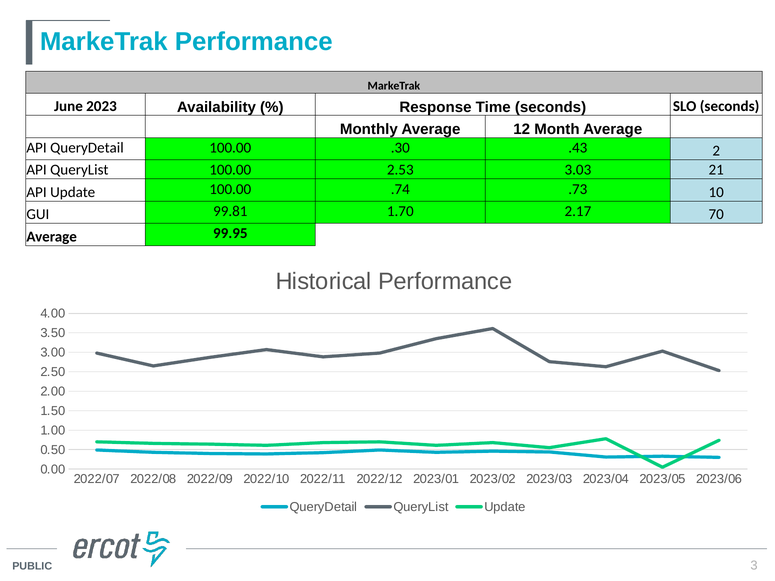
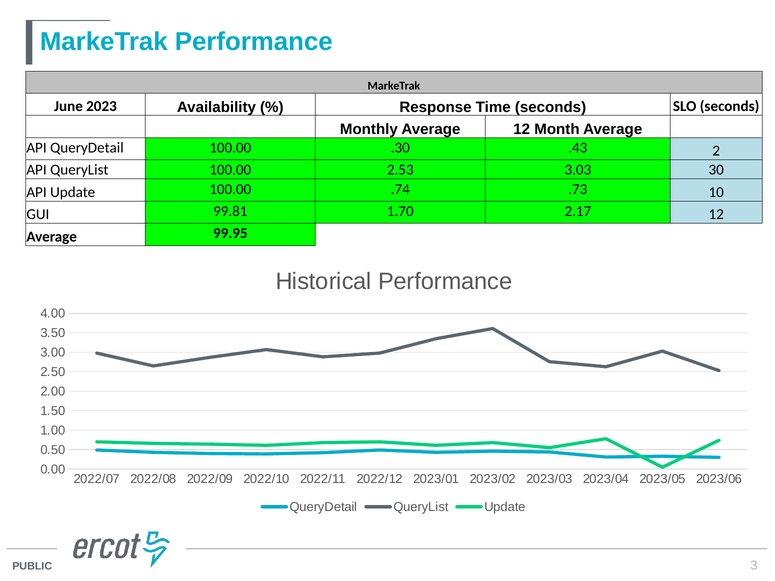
21: 21 -> 30 (716, 170)
2.17 70: 70 -> 12 (716, 214)
